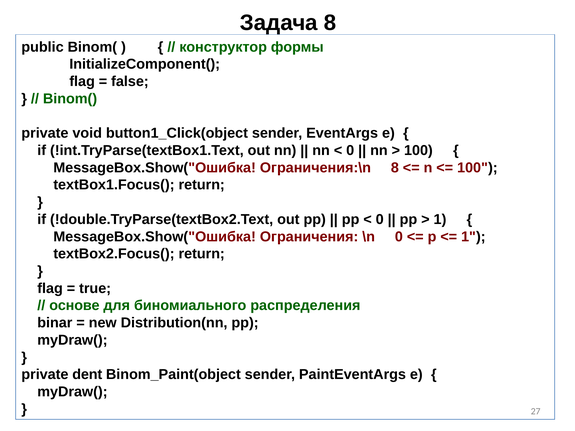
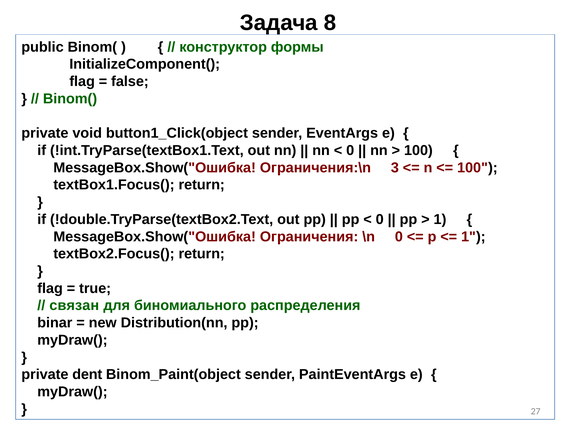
Ограничения:\n 8: 8 -> 3 (395, 168)
основе: основе -> связан (74, 306)
